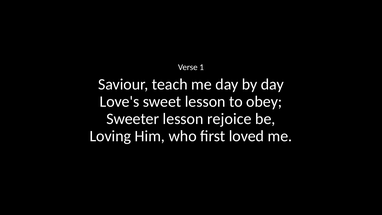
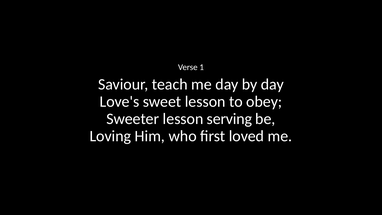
rejoice: rejoice -> serving (229, 119)
